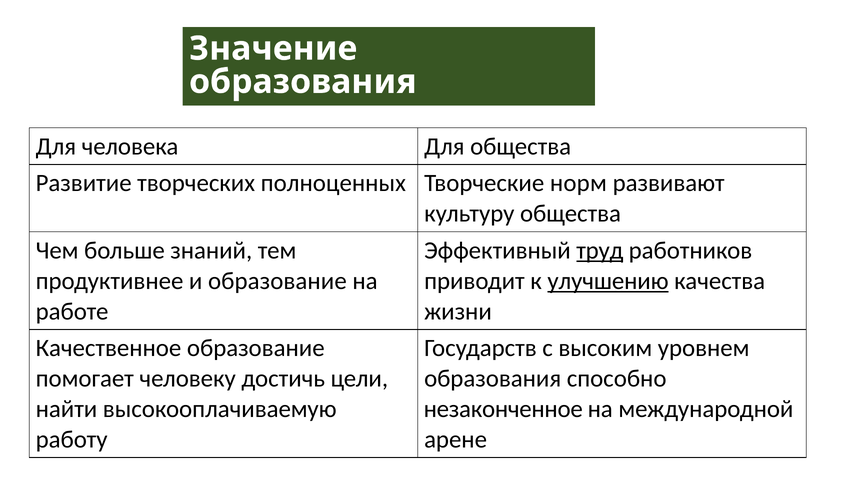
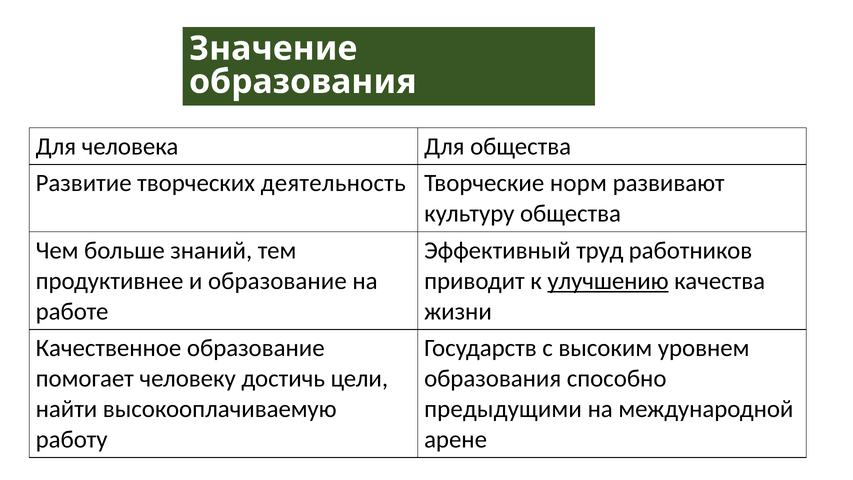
полноценных: полноценных -> деятельность (333, 183)
труд underline: present -> none (600, 250)
незаконченное: незаконченное -> предыдущими (503, 409)
